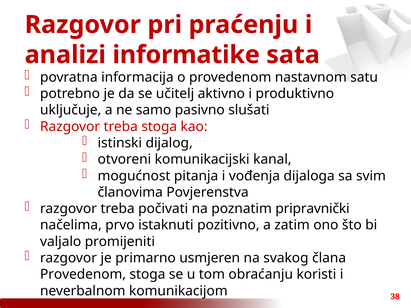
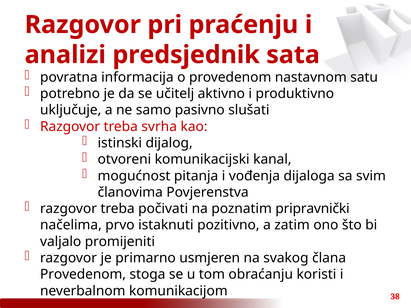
informatike: informatike -> predsjednik (186, 55)
treba stoga: stoga -> svrha (159, 127)
